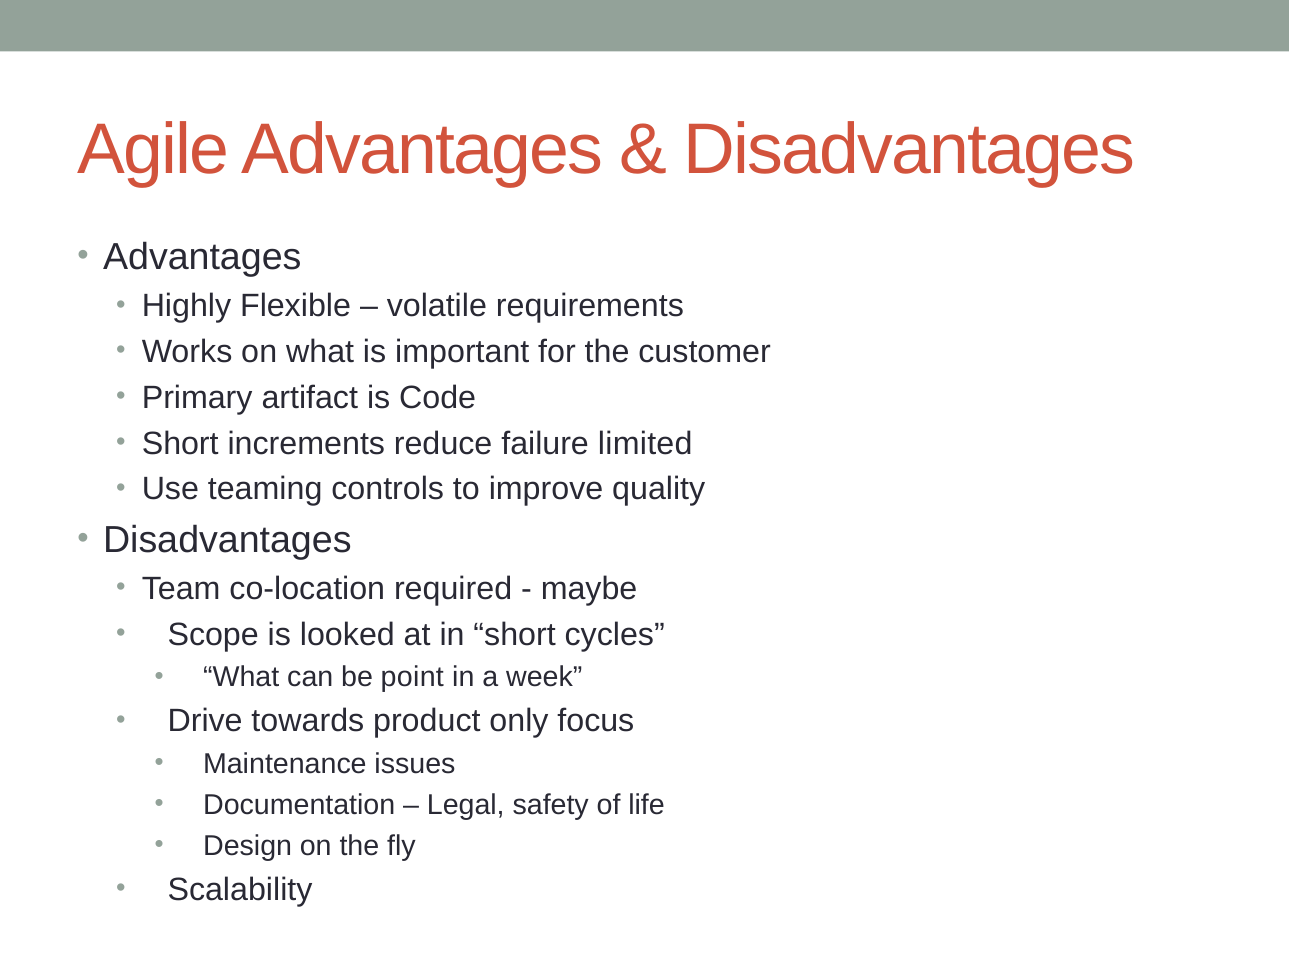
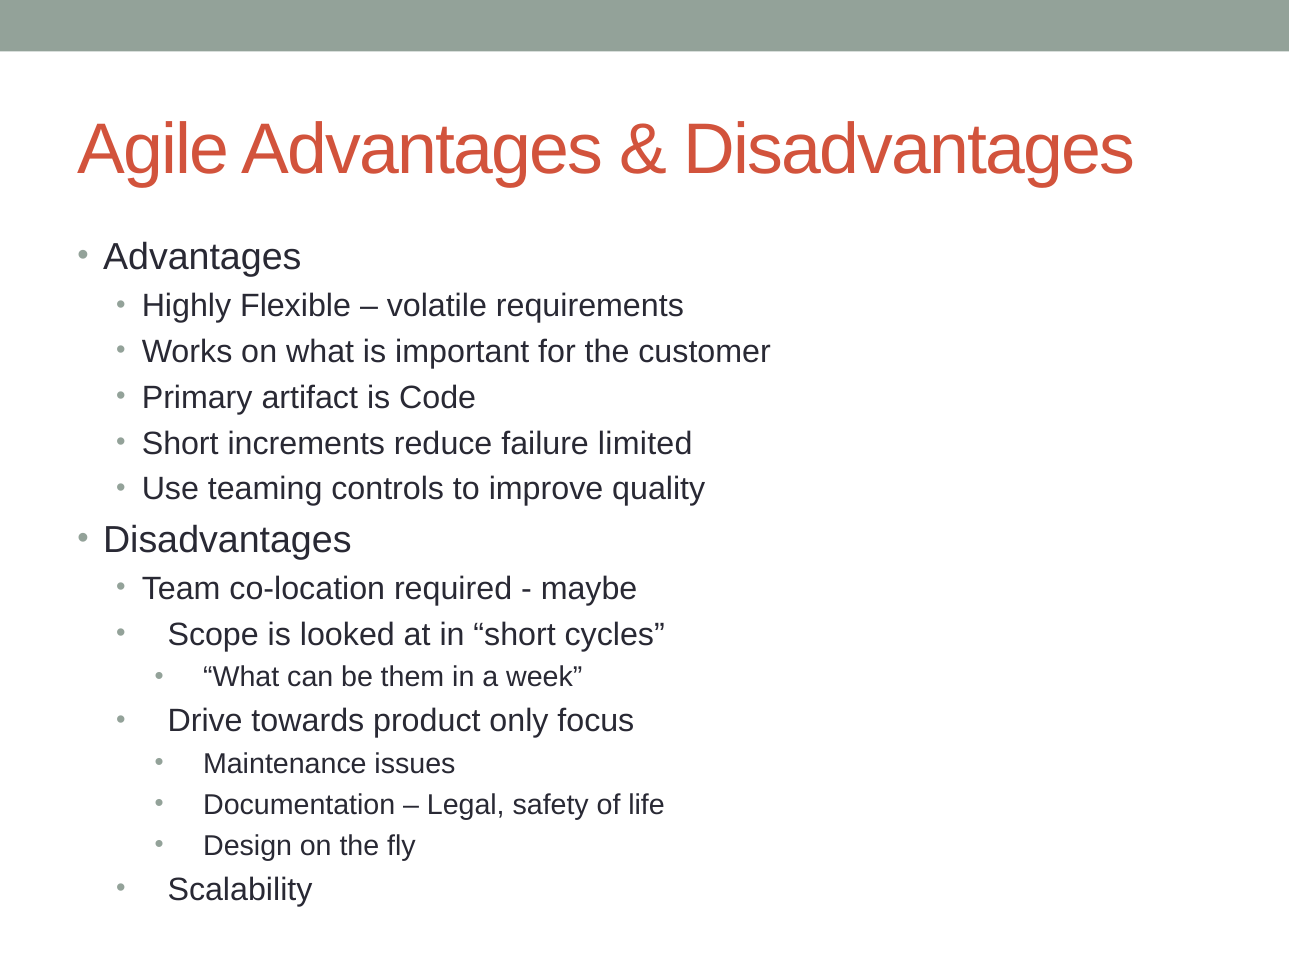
point: point -> them (412, 677)
